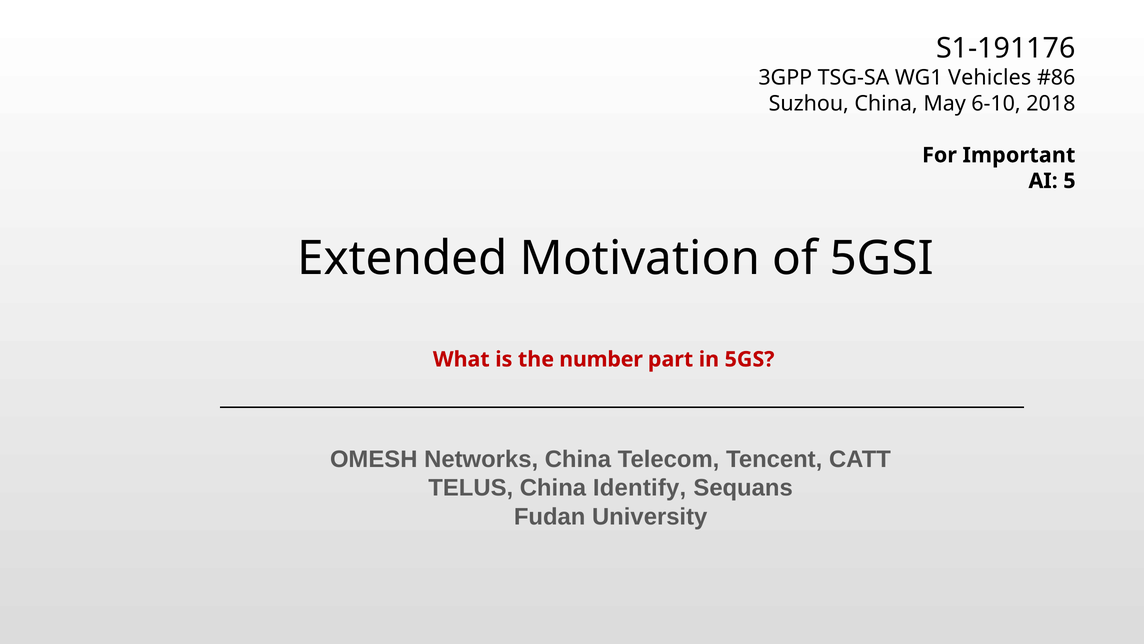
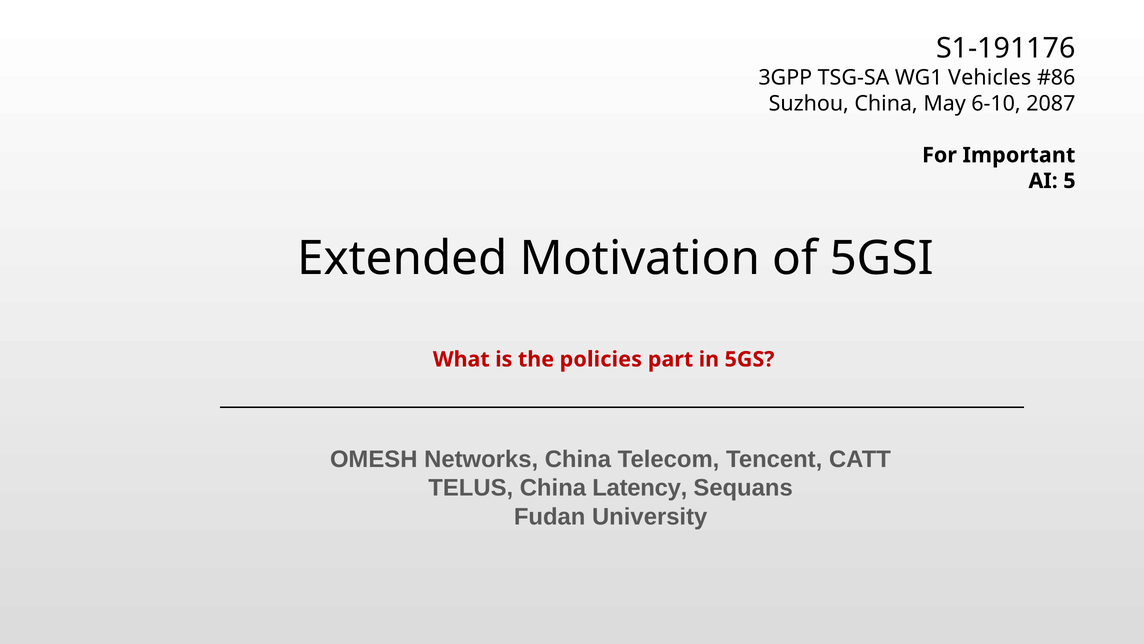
2018: 2018 -> 2087 (1051, 104)
number: number -> policies (601, 359)
Identify: Identify -> Latency (640, 488)
